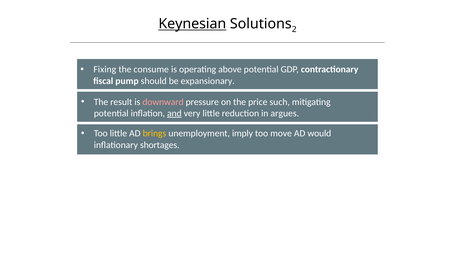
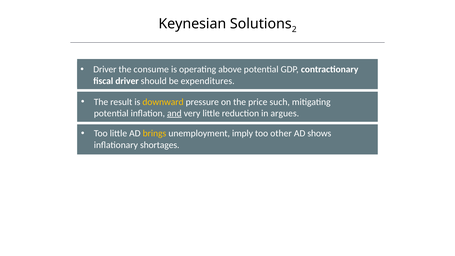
Keynesian underline: present -> none (192, 24)
Fixing: Fixing -> Driver (105, 69)
fiscal pump: pump -> driver (127, 81)
expansionary: expansionary -> expenditures (208, 81)
downward colour: pink -> yellow (163, 102)
move: move -> other (281, 133)
would: would -> shows (319, 133)
